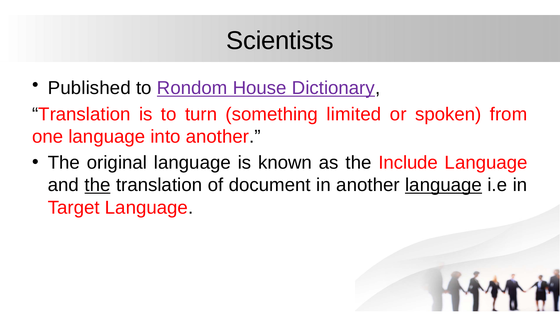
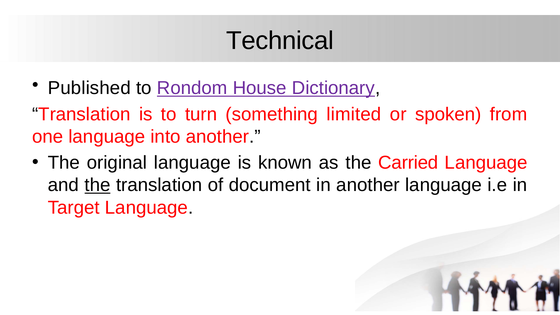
Scientists: Scientists -> Technical (280, 41)
Include: Include -> Carried (408, 163)
language underline: present -> none (444, 185)
